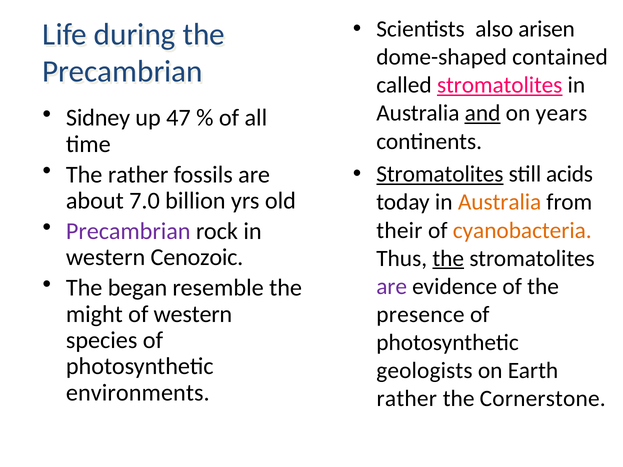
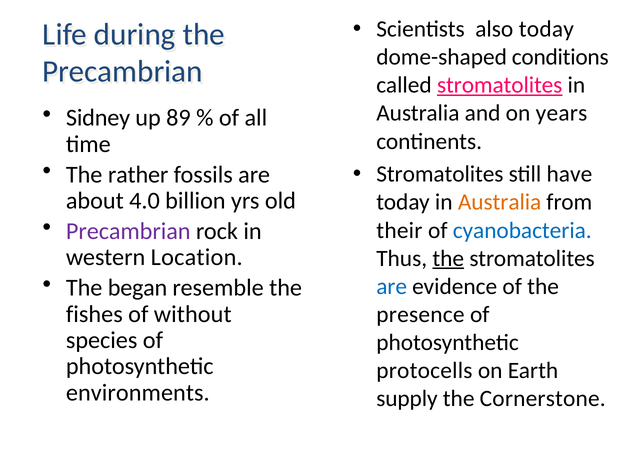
also arisen: arisen -> today (546, 29)
contained: contained -> conditions (560, 57)
47: 47 -> 89 (178, 118)
and underline: present -> none (483, 113)
Stromatolites underline: present -> none (440, 174)
acids: acids -> have (569, 174)
7.0: 7.0 -> 4.0 (144, 201)
cyanobacteria colour: orange -> blue (522, 230)
Cenozoic: Cenozoic -> Location (197, 258)
are colour: purple -> blue (392, 287)
might: might -> fishes (94, 314)
of western: western -> without (193, 314)
geologists: geologists -> protocells (424, 371)
rather: rather -> supply (407, 399)
